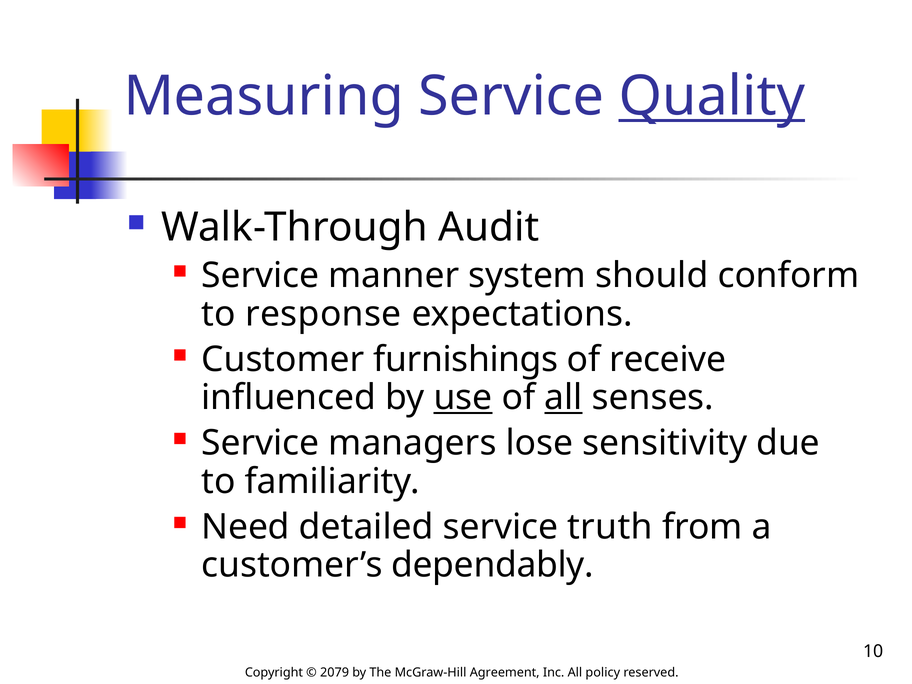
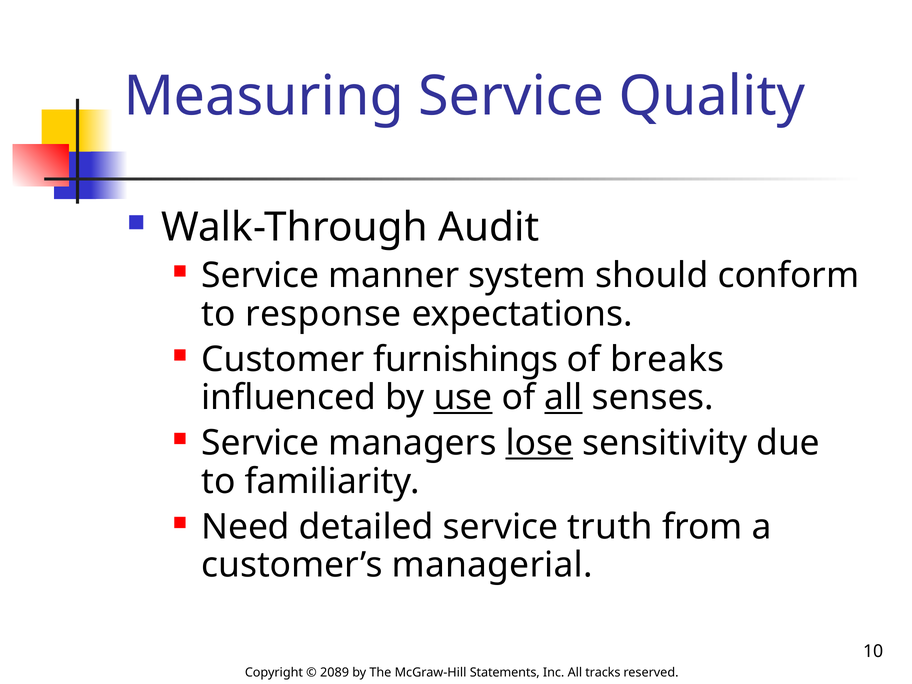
Quality underline: present -> none (712, 96)
receive: receive -> breaks (667, 359)
lose underline: none -> present (539, 443)
dependably: dependably -> managerial (492, 565)
2079: 2079 -> 2089 (335, 673)
Agreement: Agreement -> Statements (505, 673)
policy: policy -> tracks (603, 673)
